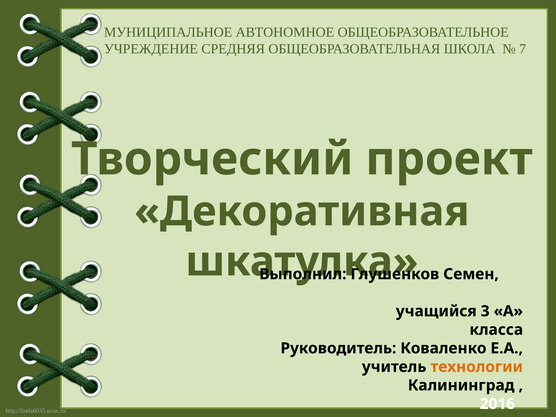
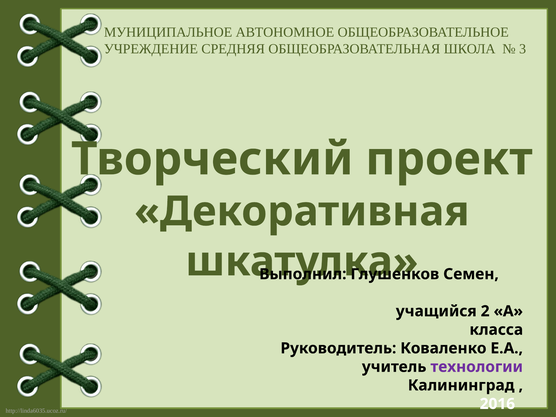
7: 7 -> 3 (523, 49)
3: 3 -> 2 (485, 311)
технологии colour: orange -> purple (477, 367)
